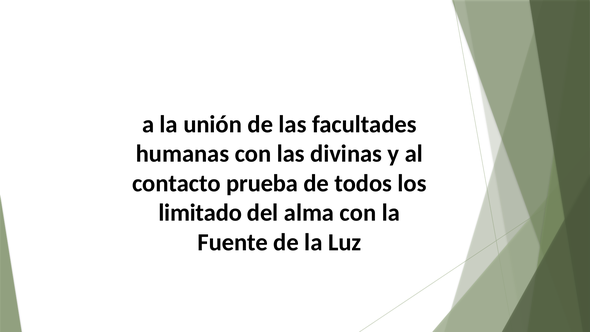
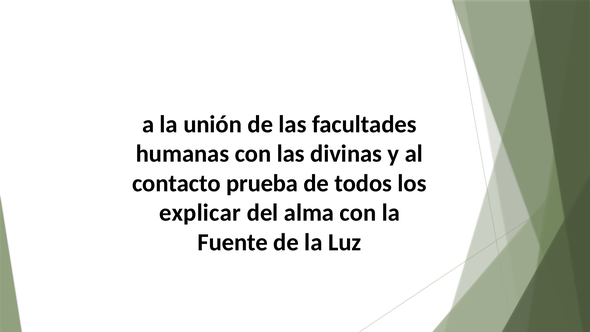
limitado: limitado -> explicar (200, 213)
